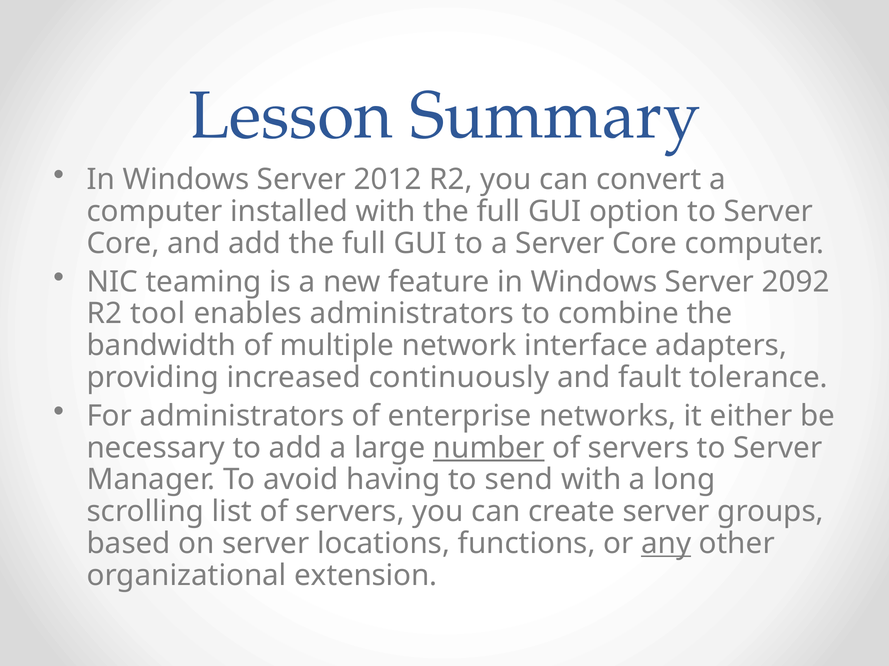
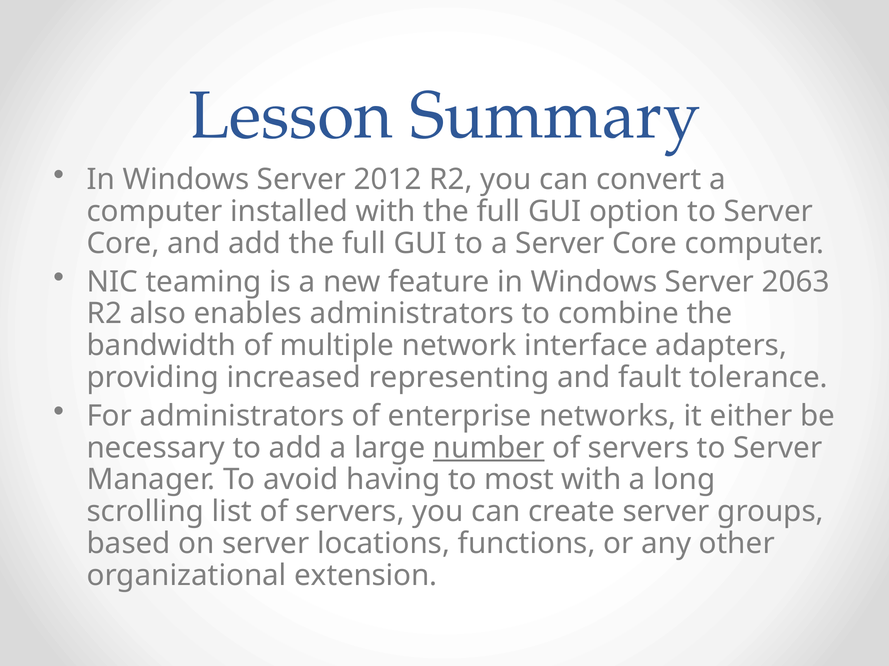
2092: 2092 -> 2063 (796, 282)
tool: tool -> also (158, 314)
continuously: continuously -> representing (459, 378)
send: send -> most (519, 480)
any underline: present -> none (666, 544)
